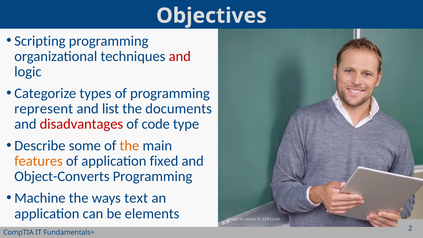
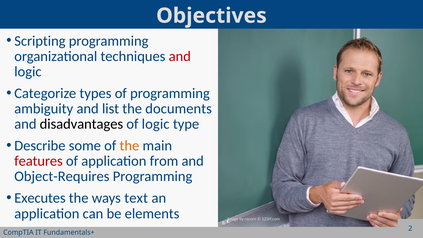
represent: represent -> ambiguity (44, 109)
disadvantages colour: red -> black (81, 124)
of code: code -> logic (156, 124)
features colour: orange -> red (39, 161)
fixed: fixed -> from (164, 161)
Object-Converts: Object-Converts -> Object-Requires (62, 176)
Machine: Machine -> Executes (40, 198)
